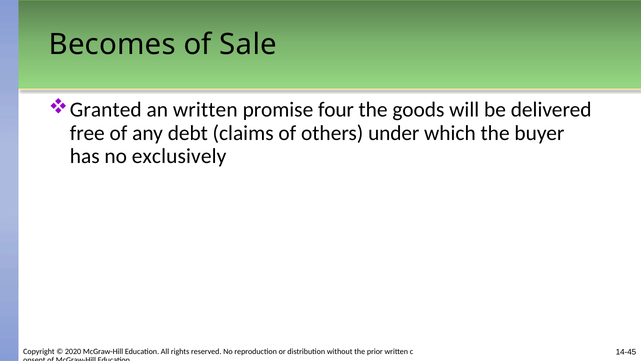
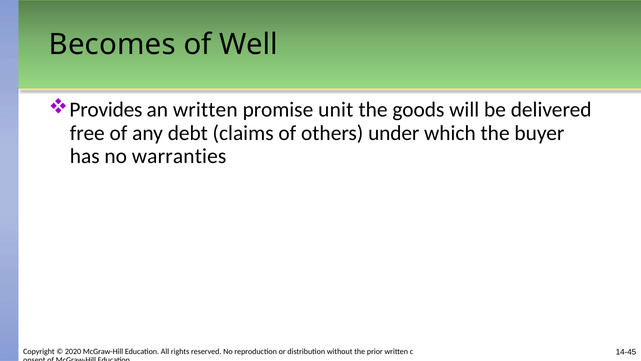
Sale: Sale -> Well (248, 44)
Granted: Granted -> Provides (106, 110)
four: four -> unit (336, 110)
exclusively: exclusively -> warranties (179, 156)
